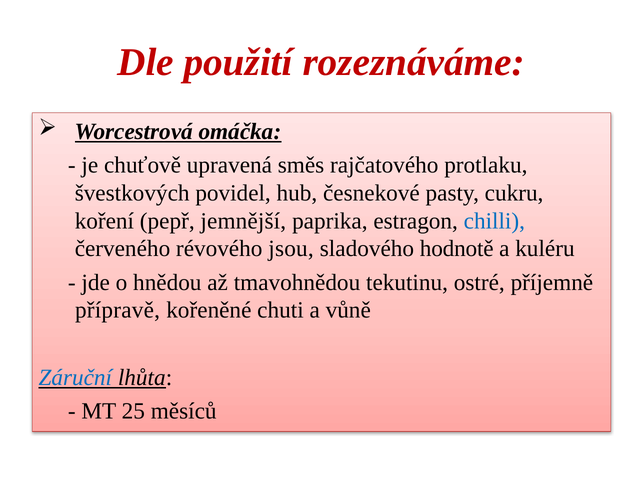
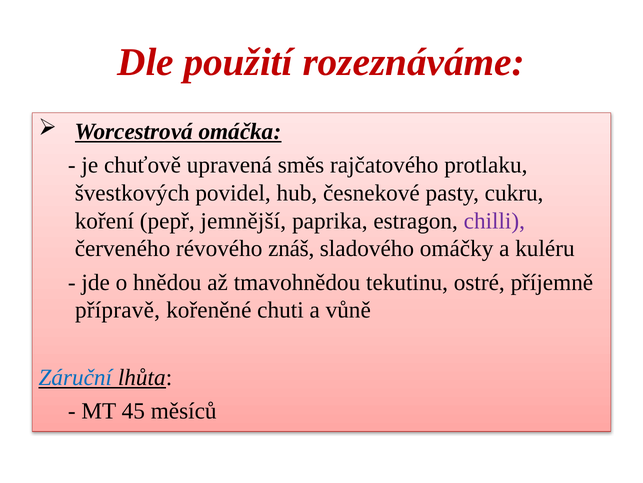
chilli colour: blue -> purple (494, 221)
jsou: jsou -> znáš (291, 248)
hodnotě: hodnotě -> omáčky (457, 248)
25: 25 -> 45 (133, 411)
